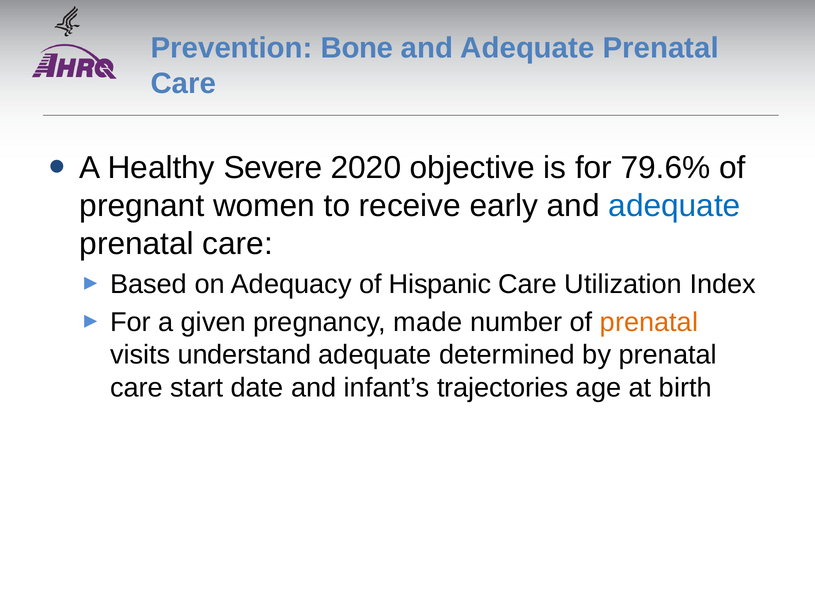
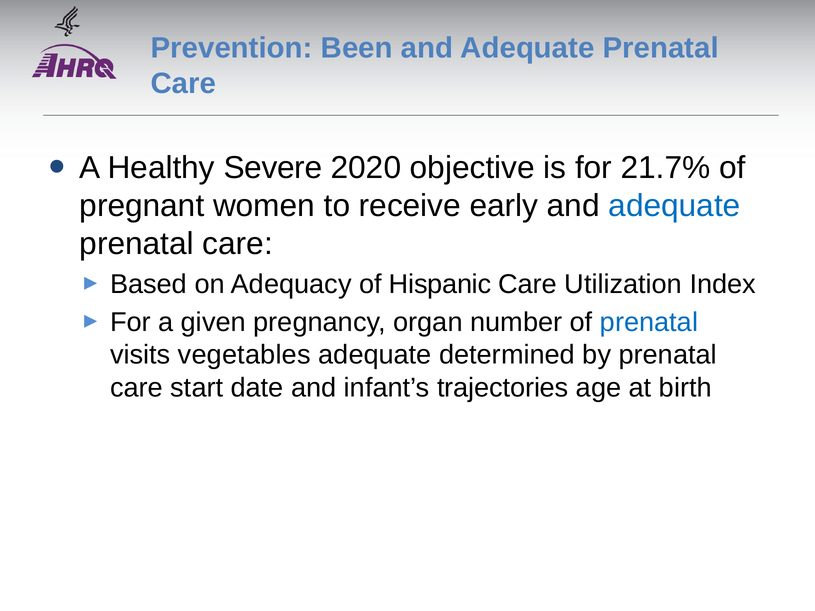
Bone: Bone -> Been (357, 48)
79.6%: 79.6% -> 21.7% (666, 168)
made: made -> organ (428, 323)
prenatal colour: orange -> blue (649, 323)
understand: understand -> vegetables (244, 355)
